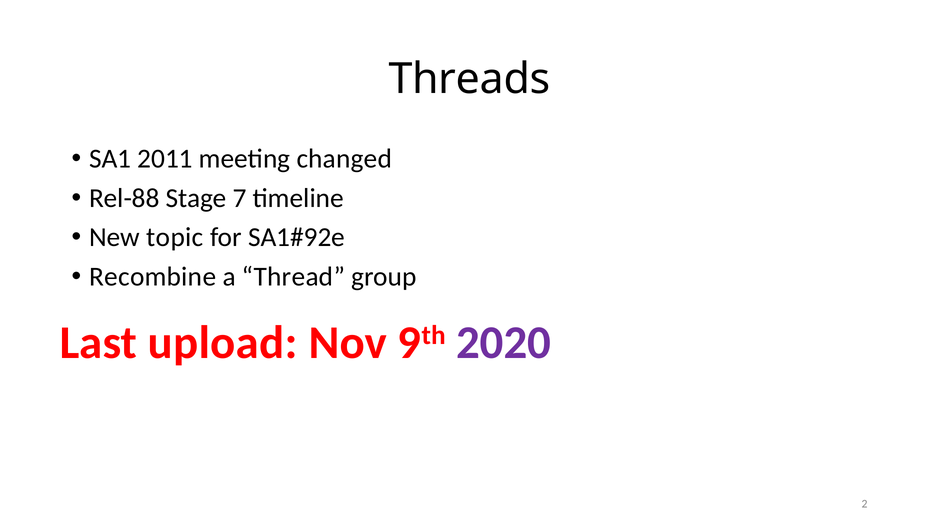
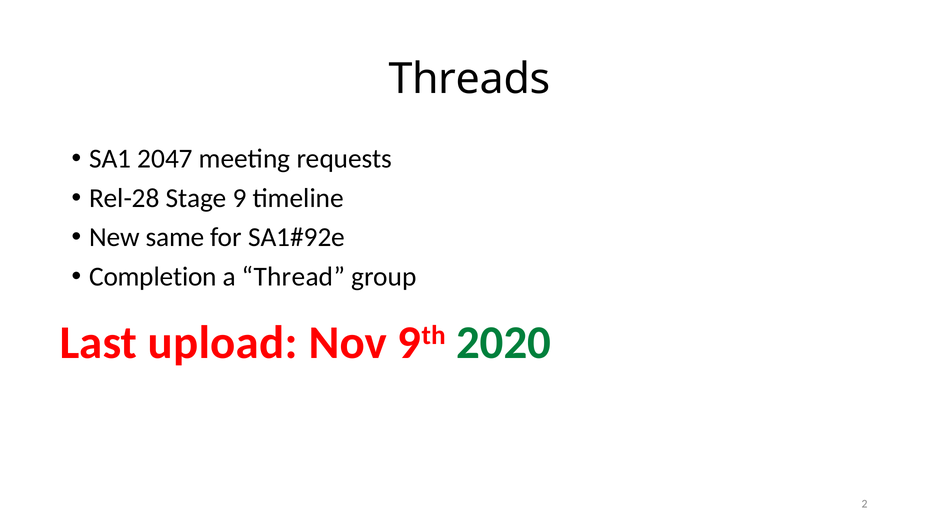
2011: 2011 -> 2047 (165, 159)
changed: changed -> requests (344, 159)
Rel-88: Rel-88 -> Rel-28 (124, 198)
7: 7 -> 9 (240, 198)
topic: topic -> same (175, 238)
Recombine: Recombine -> Completion (153, 277)
2020 colour: purple -> green (504, 343)
